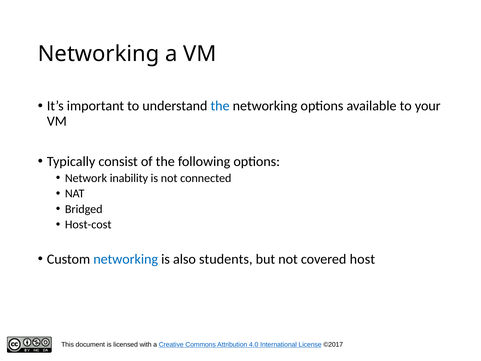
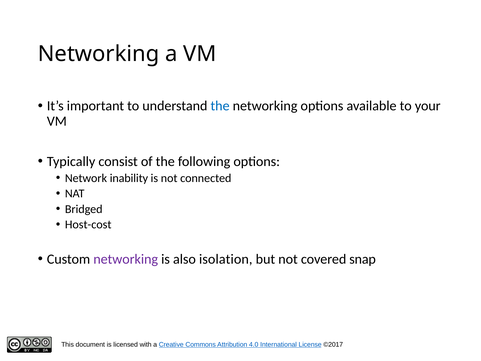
networking colour: blue -> purple (126, 259)
students: students -> isolation (226, 259)
host: host -> snap (363, 259)
